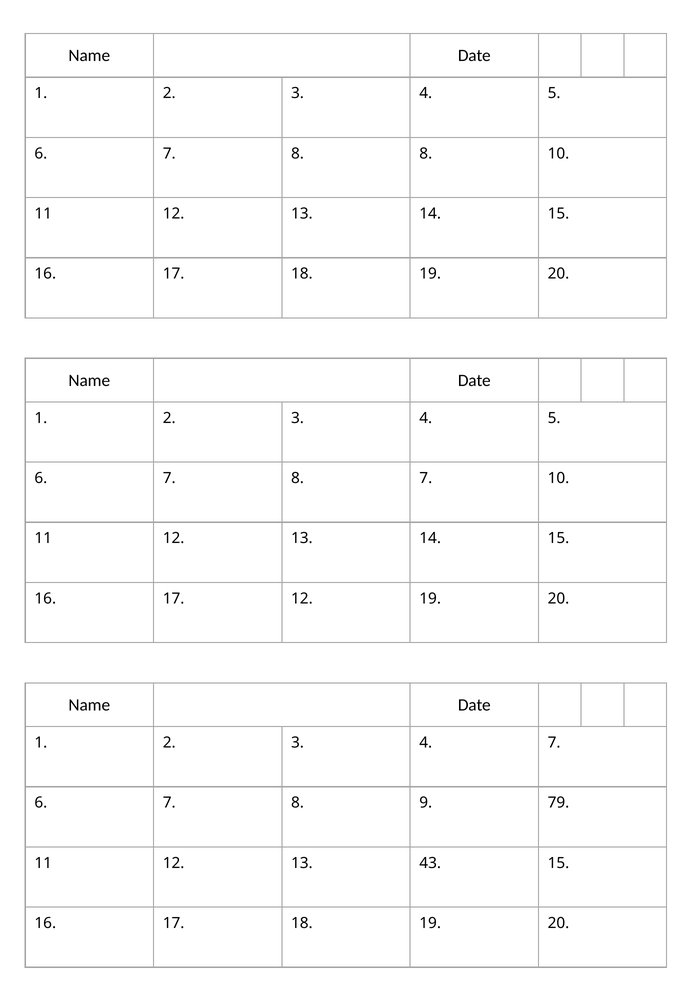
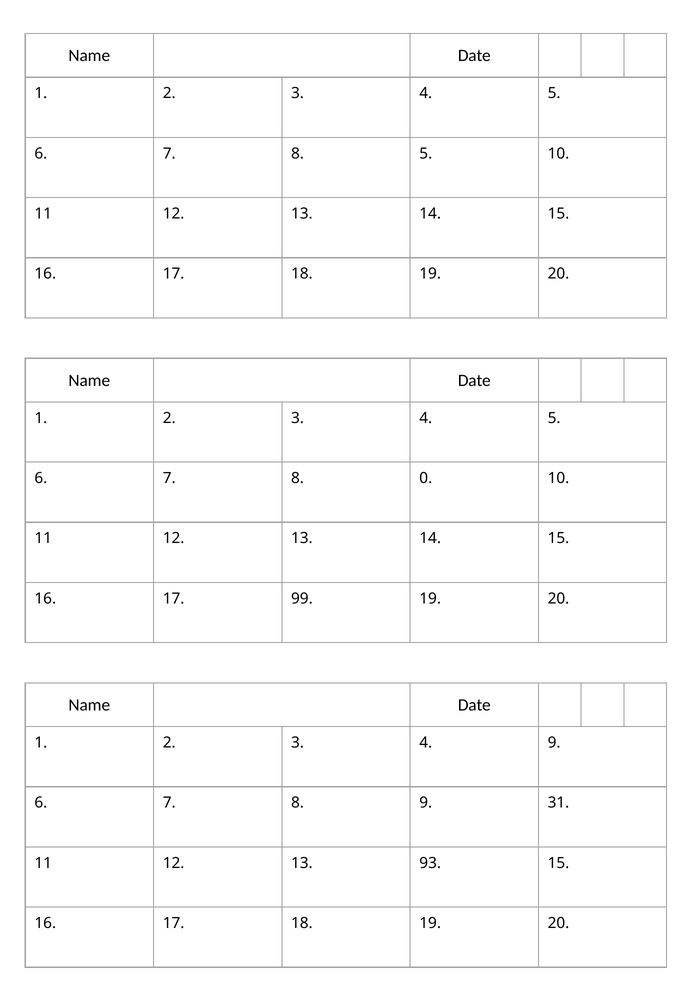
8 8: 8 -> 5 (426, 153)
8 7: 7 -> 0 (426, 478)
17 12: 12 -> 99 (302, 598)
4 7: 7 -> 9 (554, 743)
79: 79 -> 31 (559, 803)
43: 43 -> 93 (430, 863)
